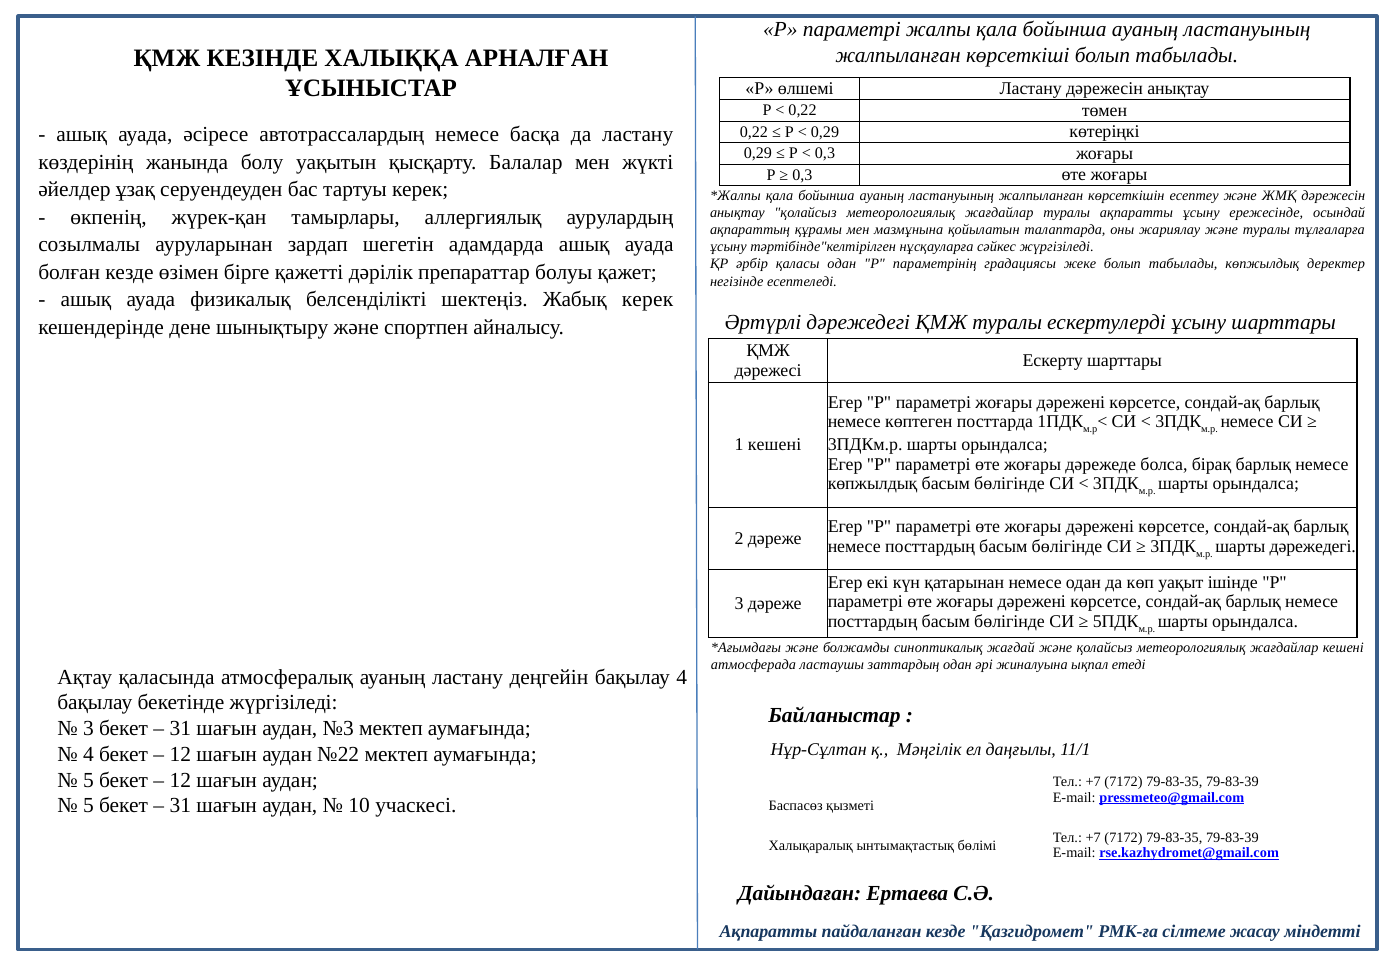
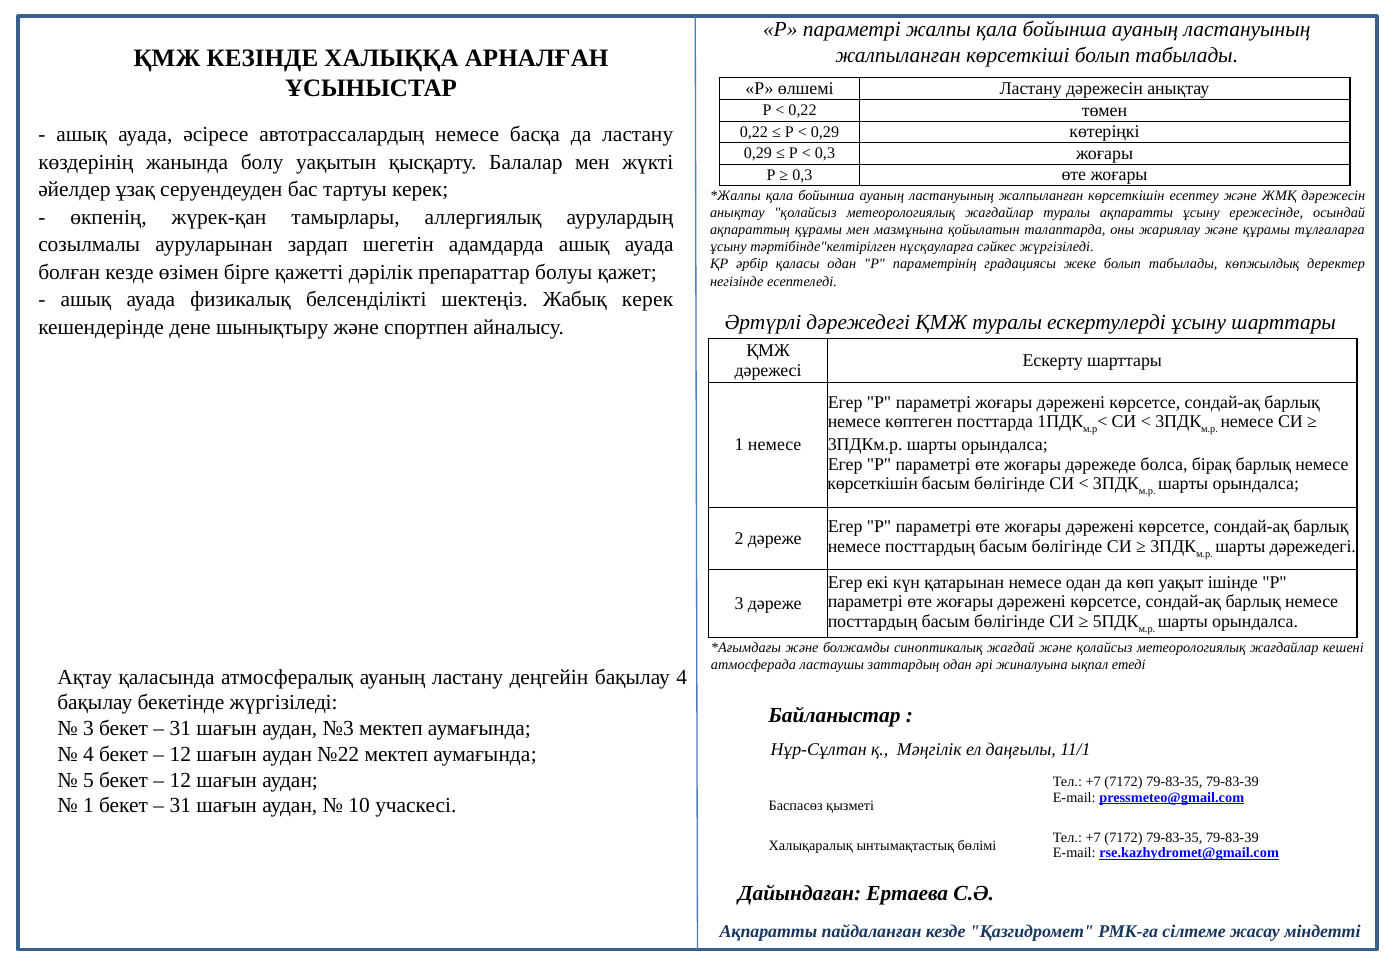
және туралы: туралы -> құрамы (1266, 230)
1 кешені: кешені -> немесе (775, 444)
көпжылдық: көпжылдық -> көрсеткішін (873, 484)
5: 5 -> 1 (88, 806)
